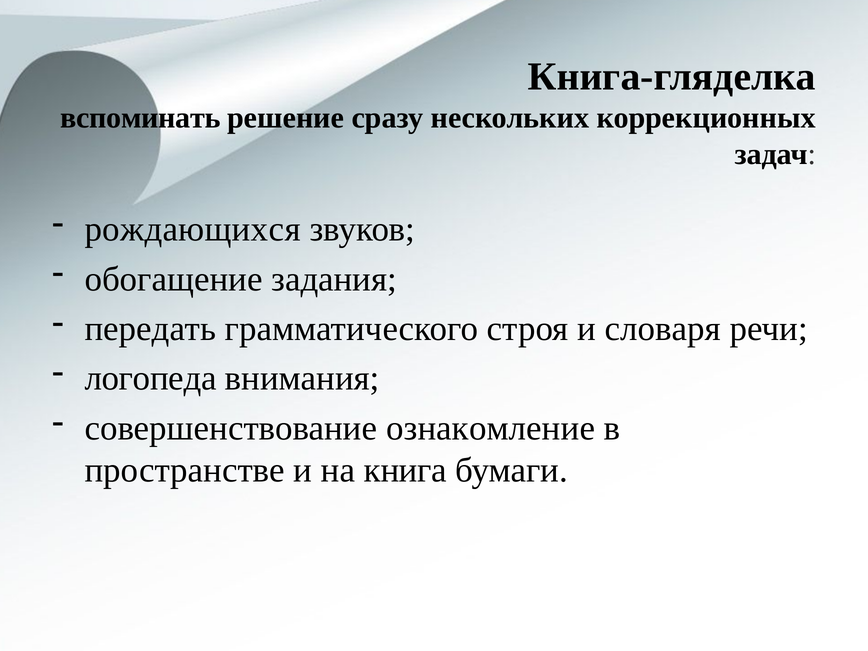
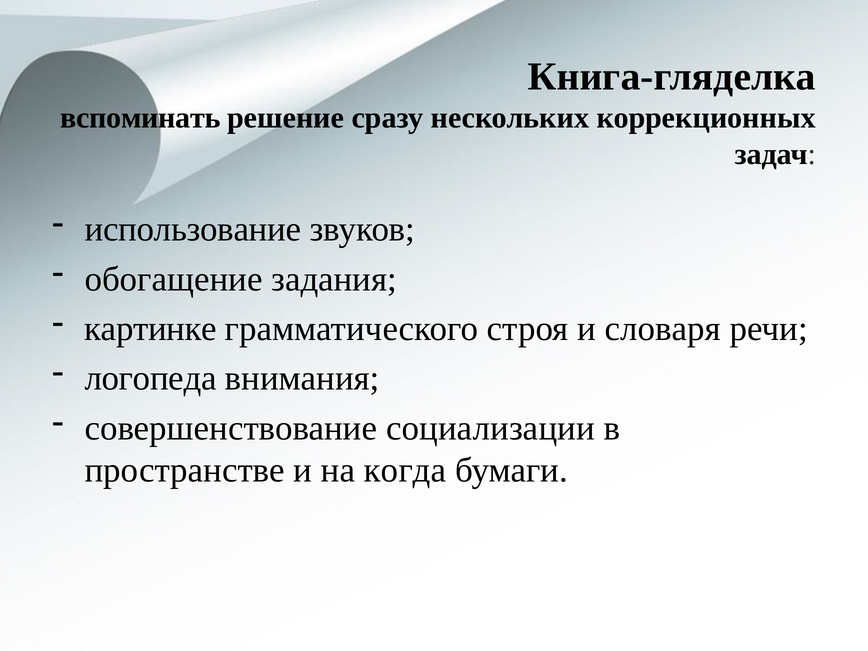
рождающихся: рождающихся -> использование (193, 229)
передать: передать -> картинке (151, 329)
ознакомление: ознакомление -> социализации (491, 428)
книга: книга -> когда (405, 470)
